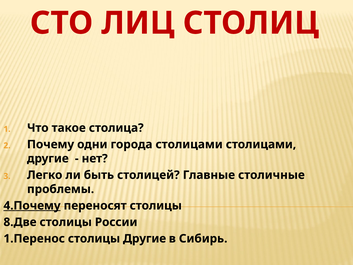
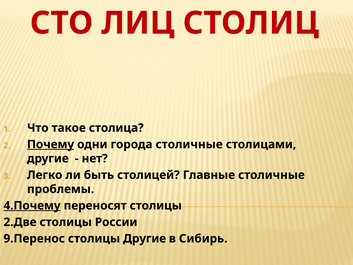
Почему underline: none -> present (51, 144)
города столицами: столицами -> столичные (189, 144)
8.Две: 8.Две -> 2.Две (20, 222)
1.Перенос: 1.Перенос -> 9.Перенос (34, 238)
